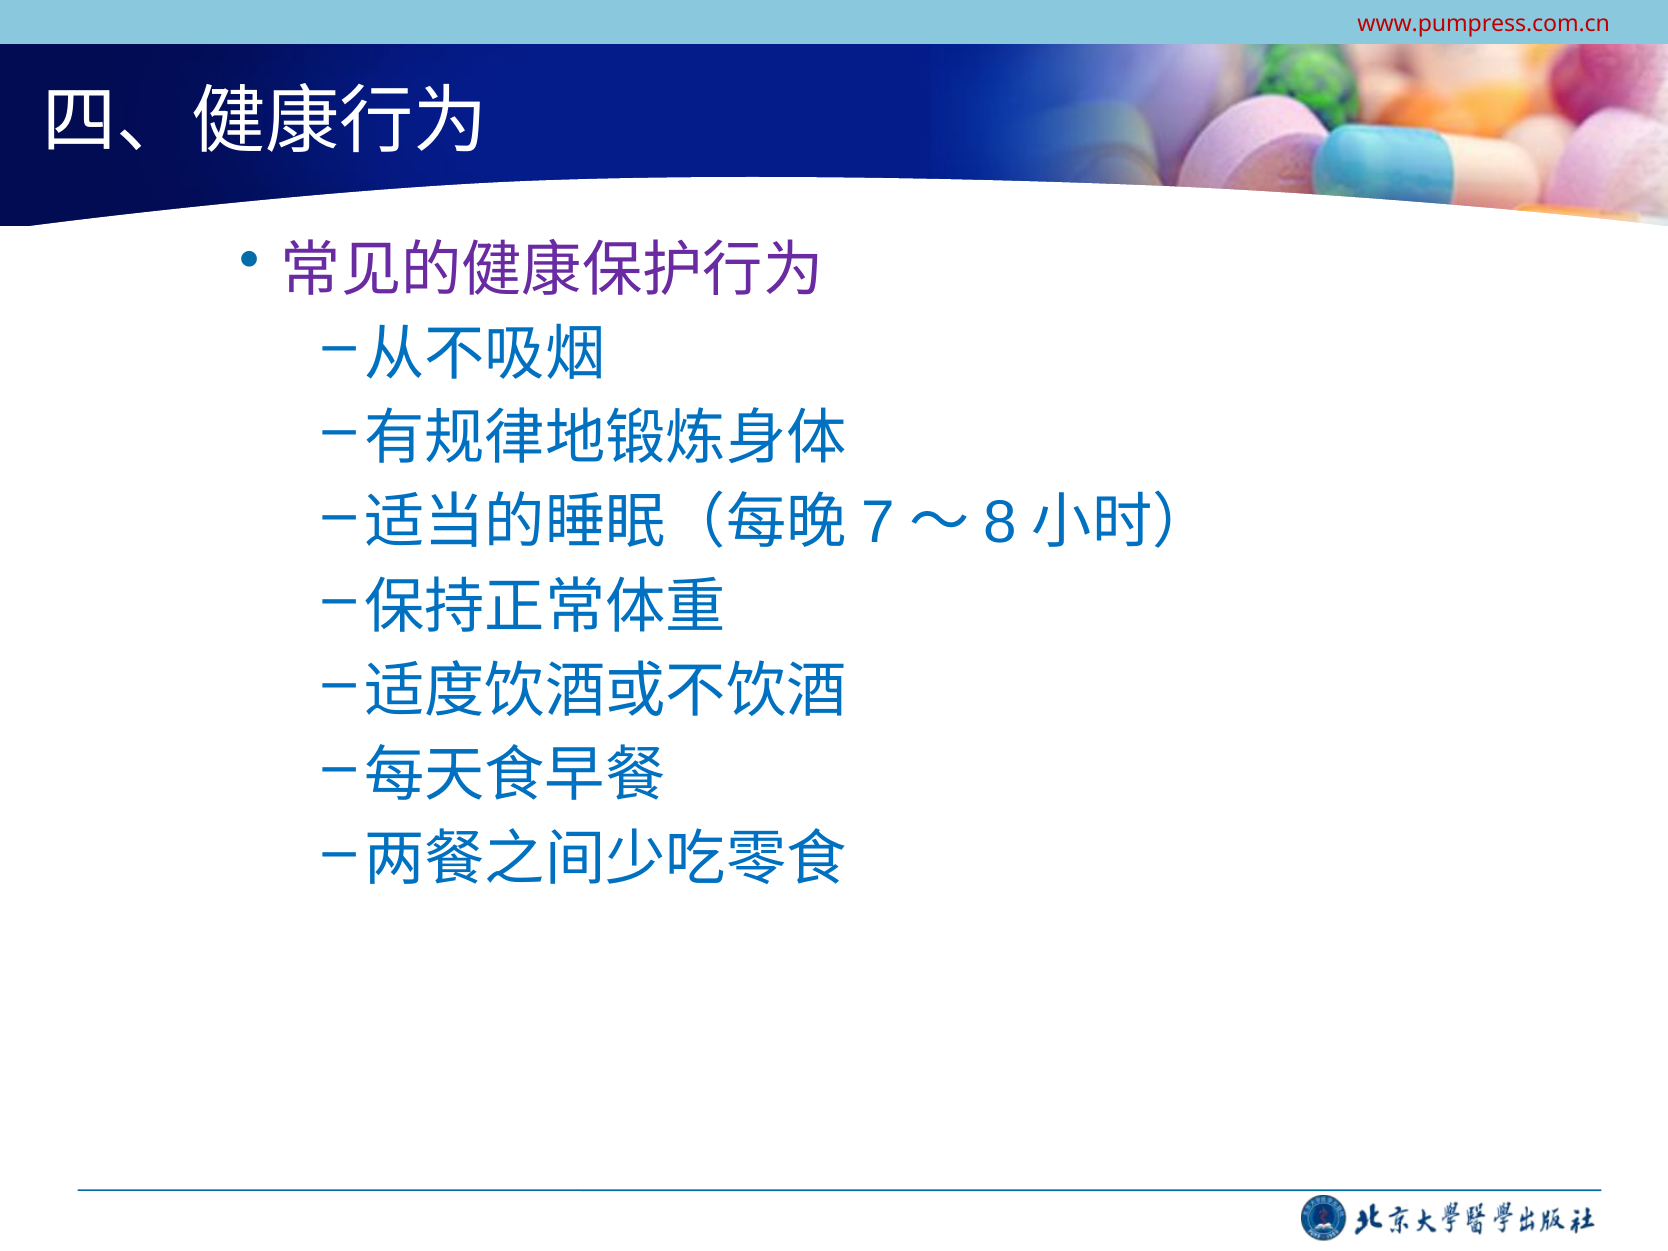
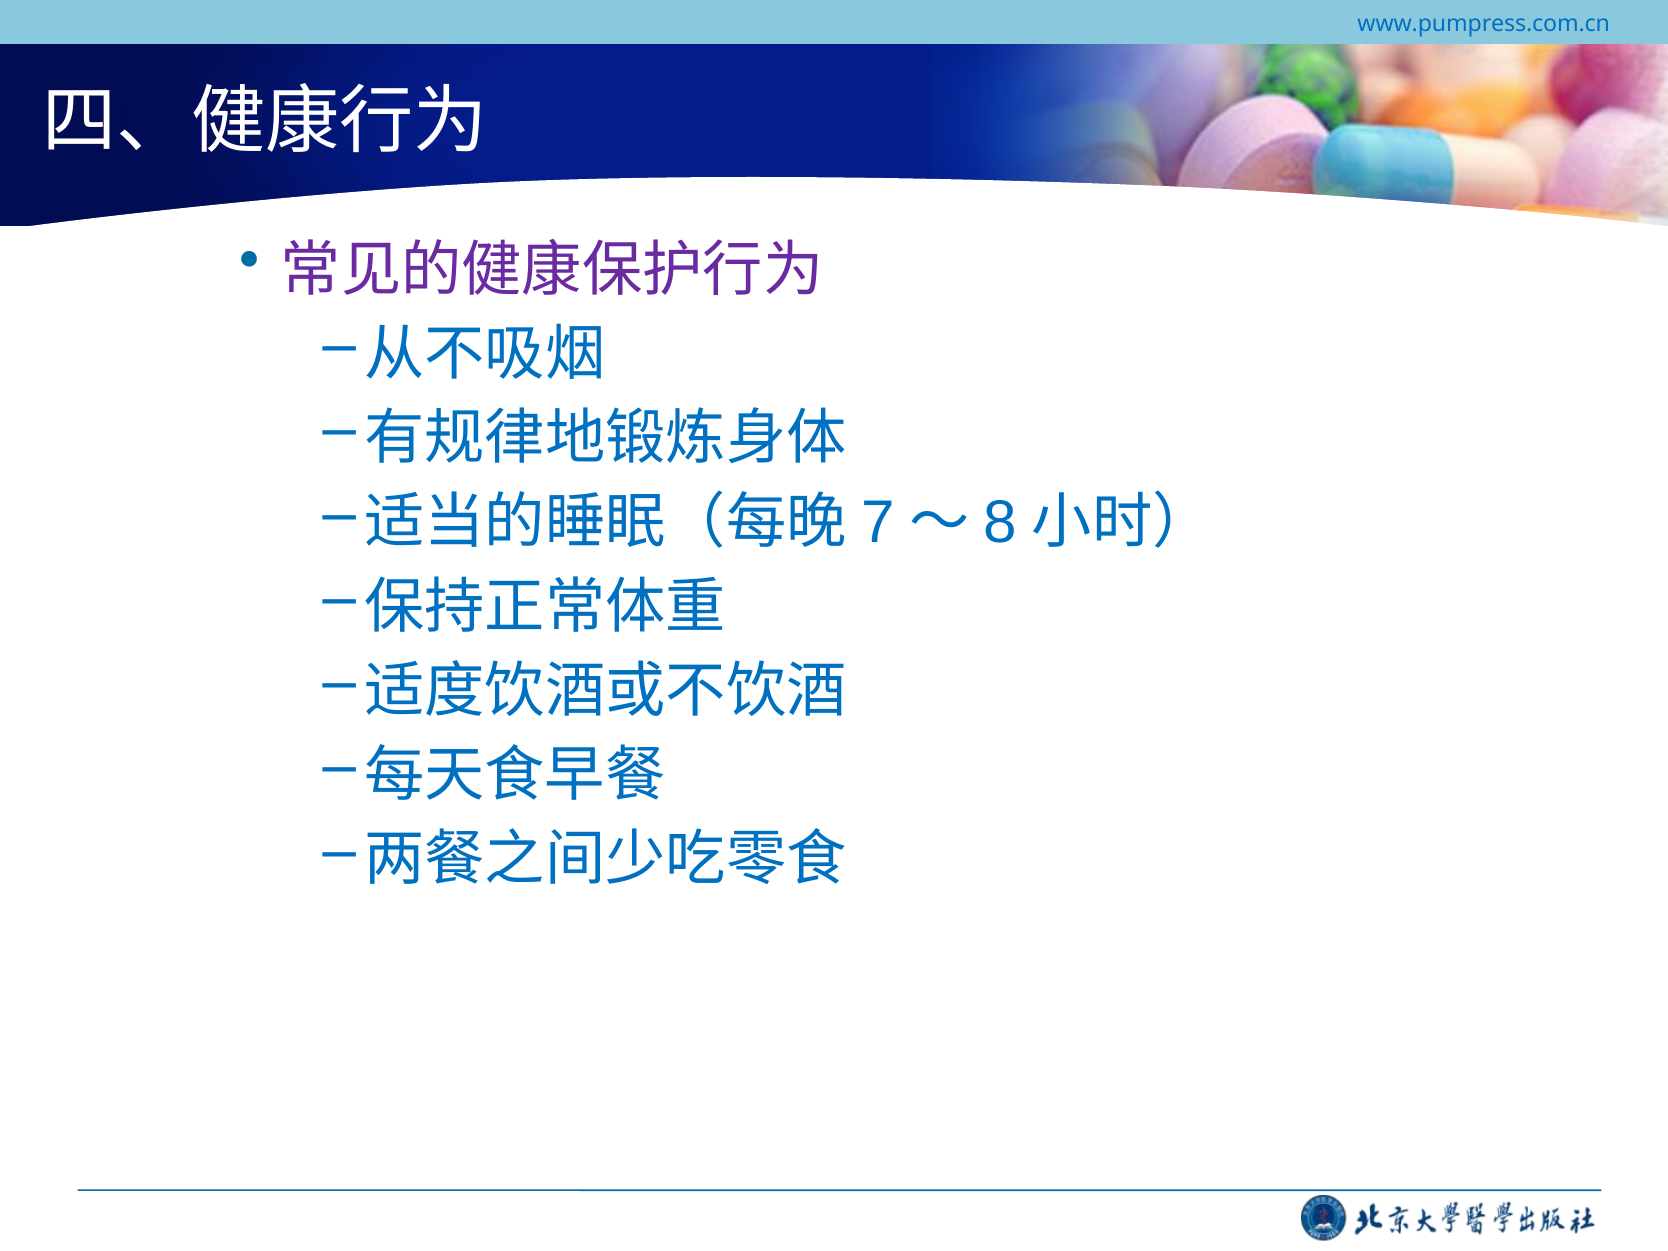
www.pumpress.com.cn colour: red -> blue (1484, 24)
